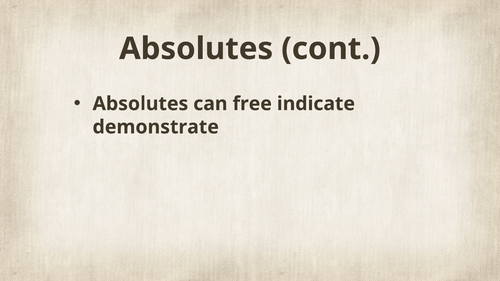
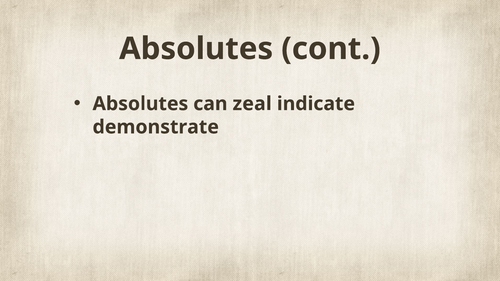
free: free -> zeal (252, 104)
